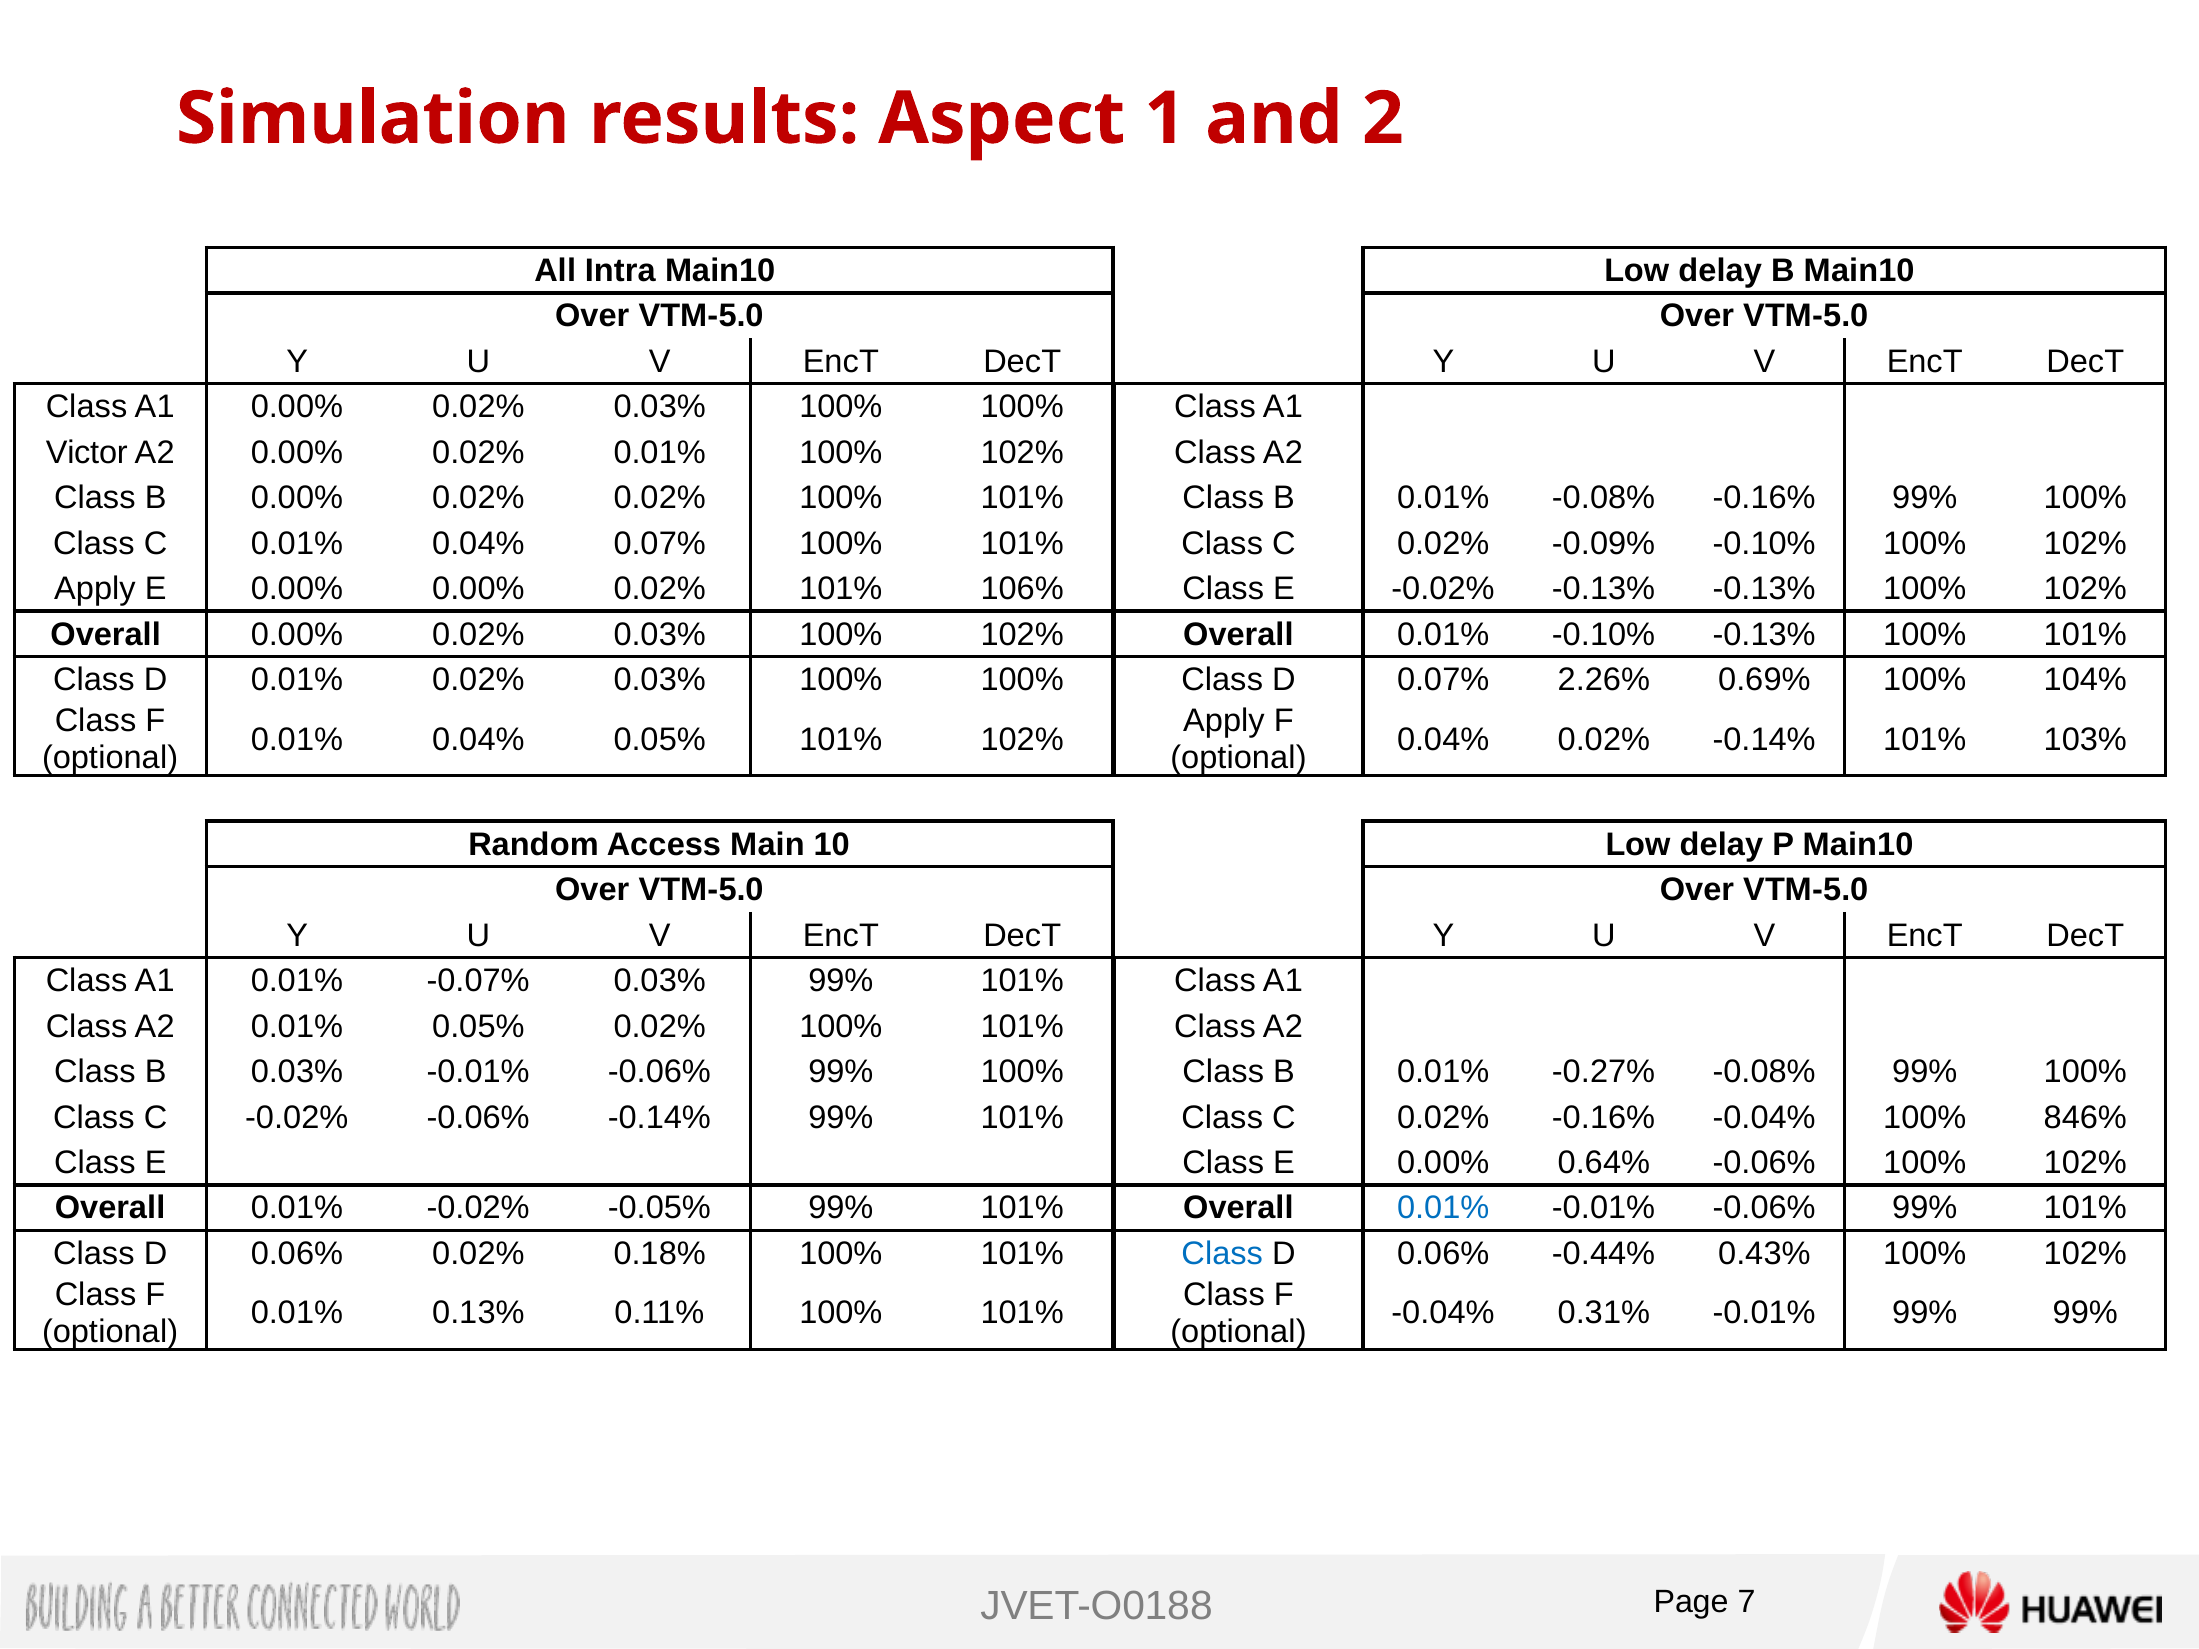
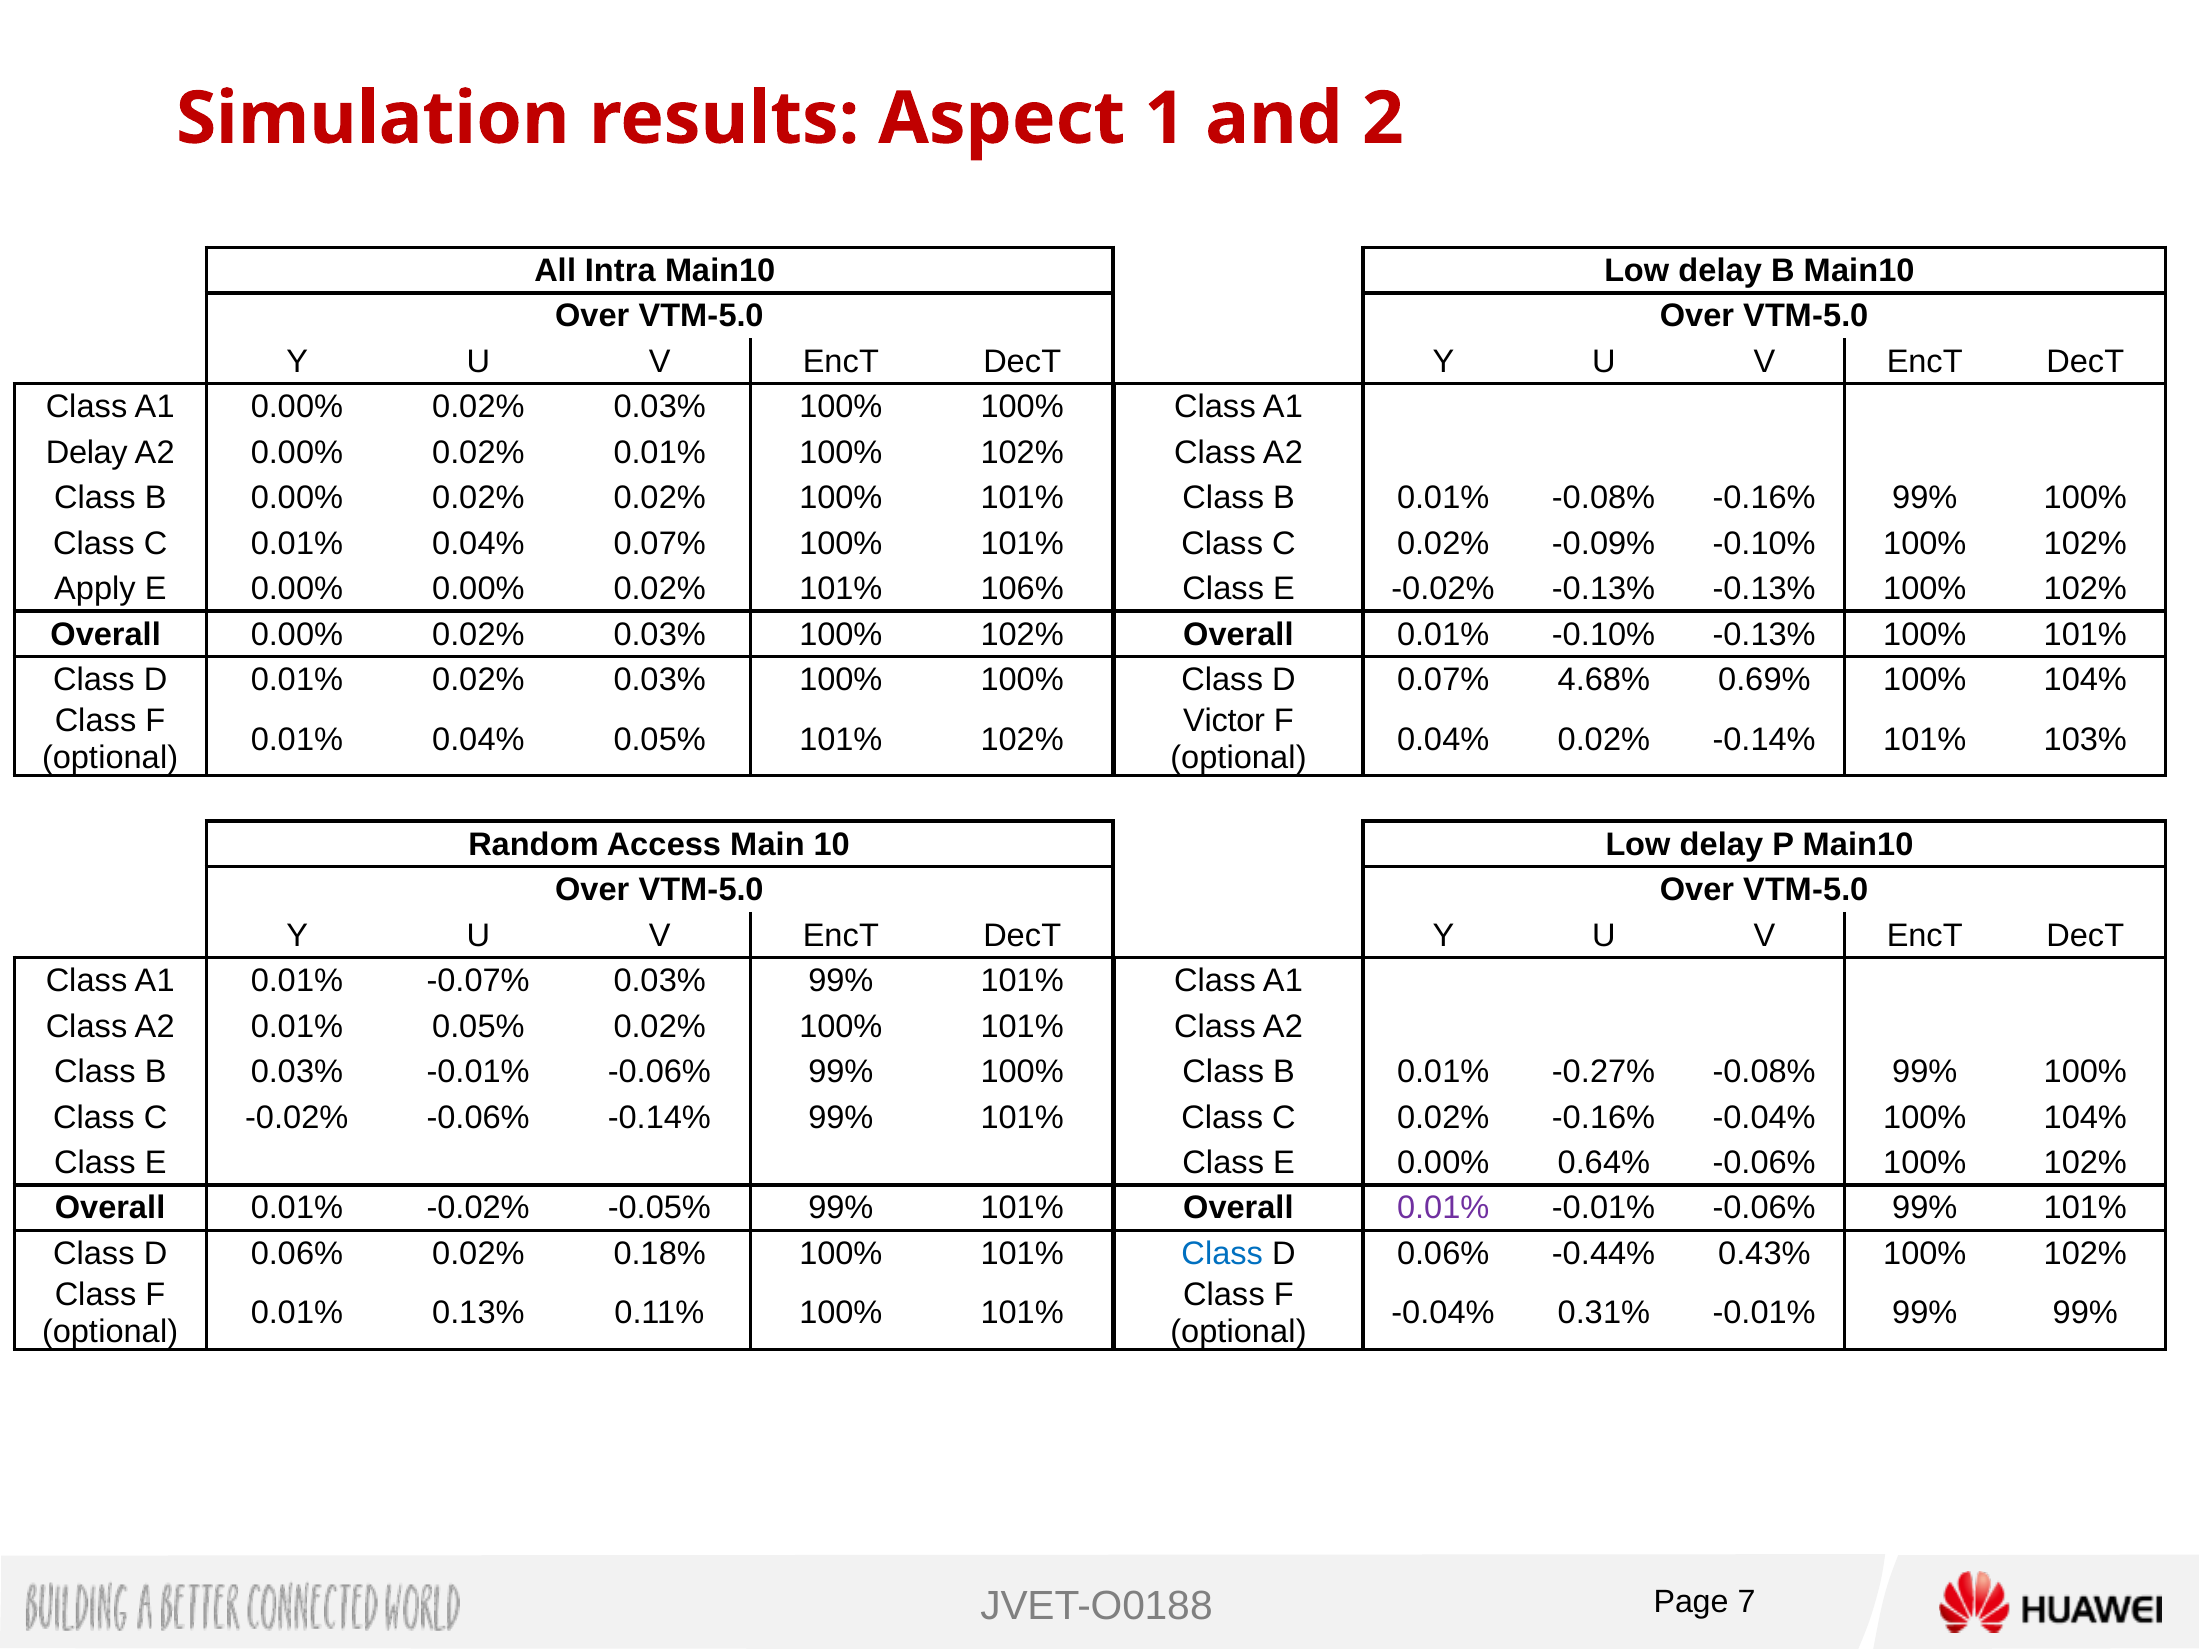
Victor: Victor -> Delay (87, 453)
2.26%: 2.26% -> 4.68% (1604, 680)
Apply: Apply -> Victor (1224, 721)
-0.04% 100% 846%: 846% -> 104% (2085, 1117)
0.01% colour: blue -> purple (1443, 1208)
